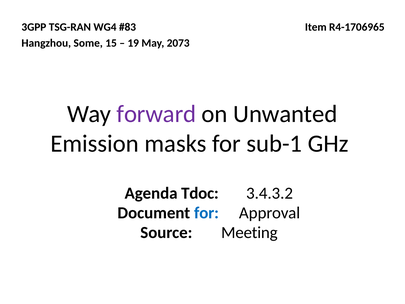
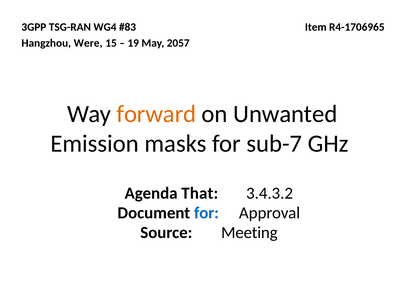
Some: Some -> Were (88, 43)
2073: 2073 -> 2057 (178, 43)
forward colour: purple -> orange (156, 114)
sub-1: sub-1 -> sub-7 (274, 144)
Tdoc: Tdoc -> That (200, 193)
